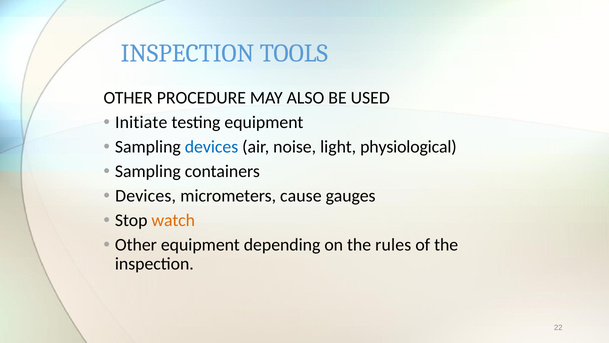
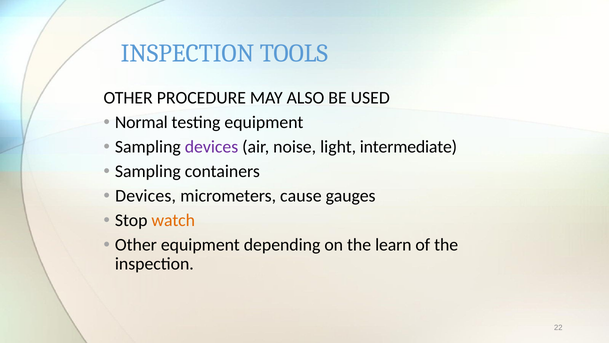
Initiate: Initiate -> Normal (141, 122)
devices colour: blue -> purple (212, 147)
physiological: physiological -> intermediate (408, 147)
rules: rules -> learn (393, 245)
